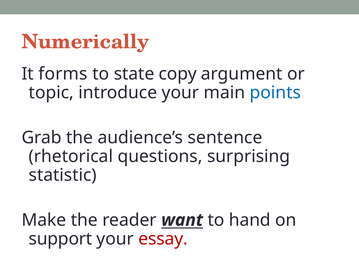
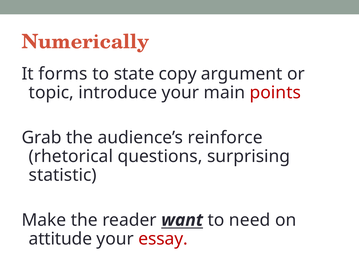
points colour: blue -> red (275, 93)
sentence: sentence -> reinforce (225, 138)
hand: hand -> need (250, 220)
support: support -> attitude (60, 239)
